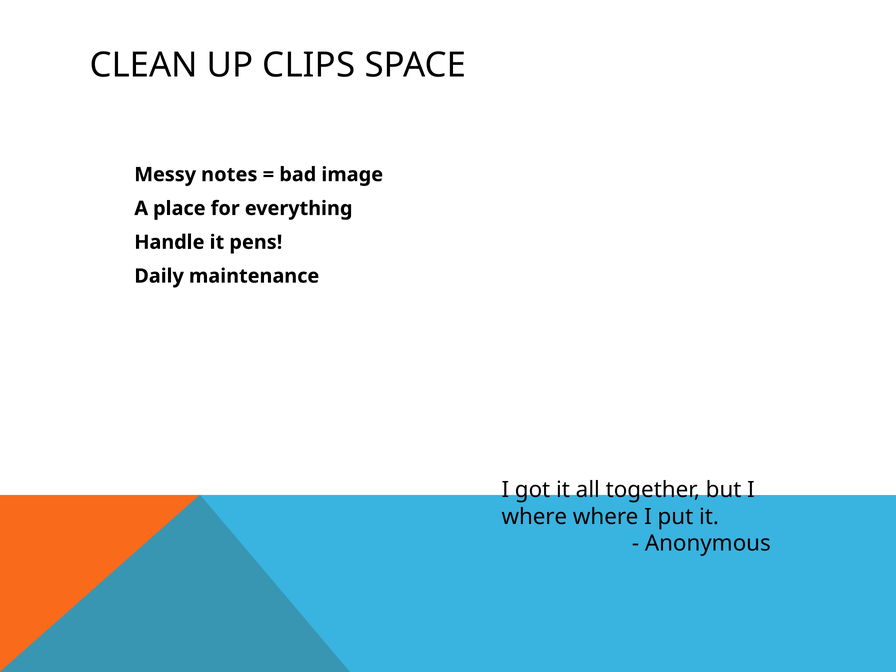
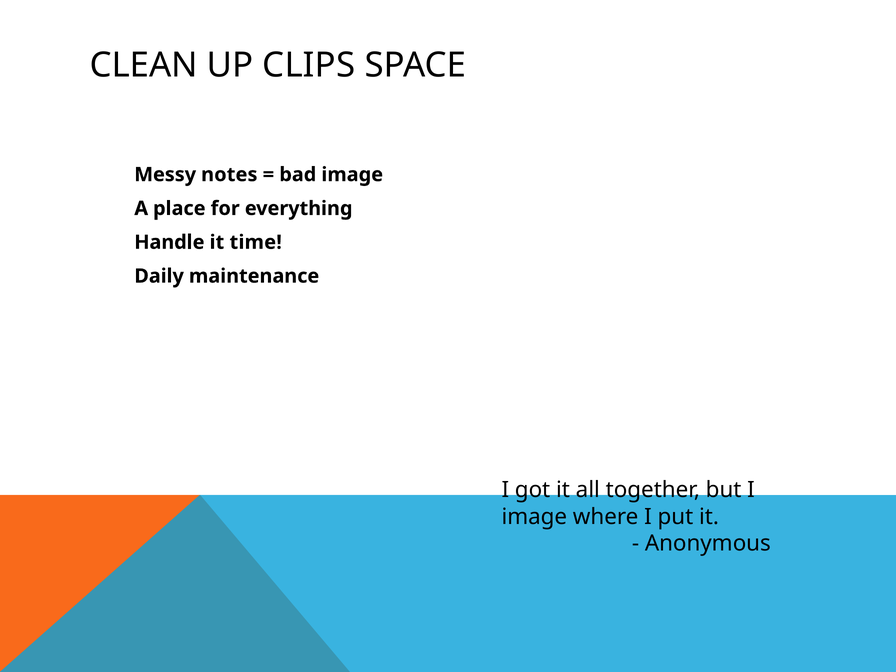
pens: pens -> time (256, 242)
where: where -> image (534, 517)
